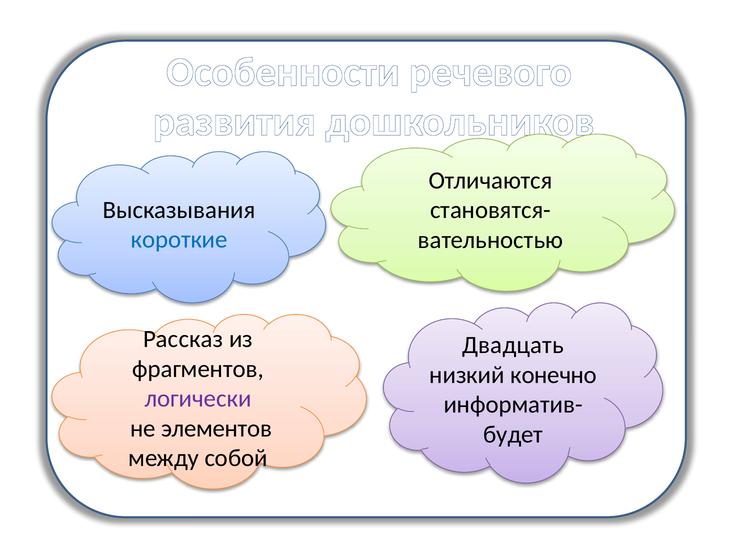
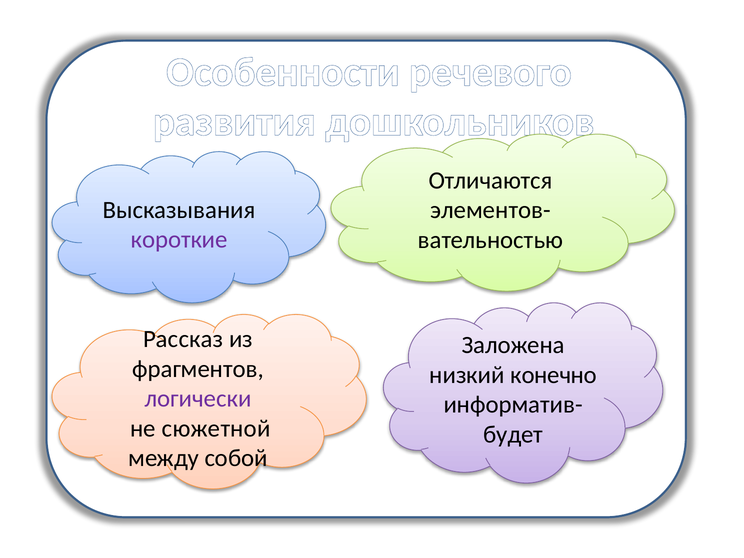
становятся-: становятся- -> элементов- (490, 210)
короткие colour: blue -> purple (179, 240)
Двадцать: Двадцать -> Заложена (513, 345)
элементов: элементов -> сюжетной (216, 429)
